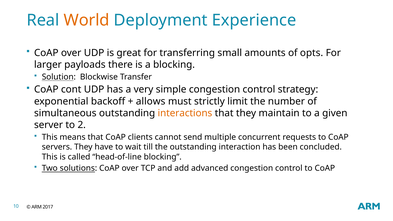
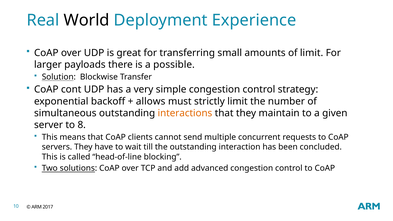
World colour: orange -> black (87, 20)
of opts: opts -> limit (312, 53)
a blocking: blocking -> possible (174, 65)
2: 2 -> 8 (82, 125)
